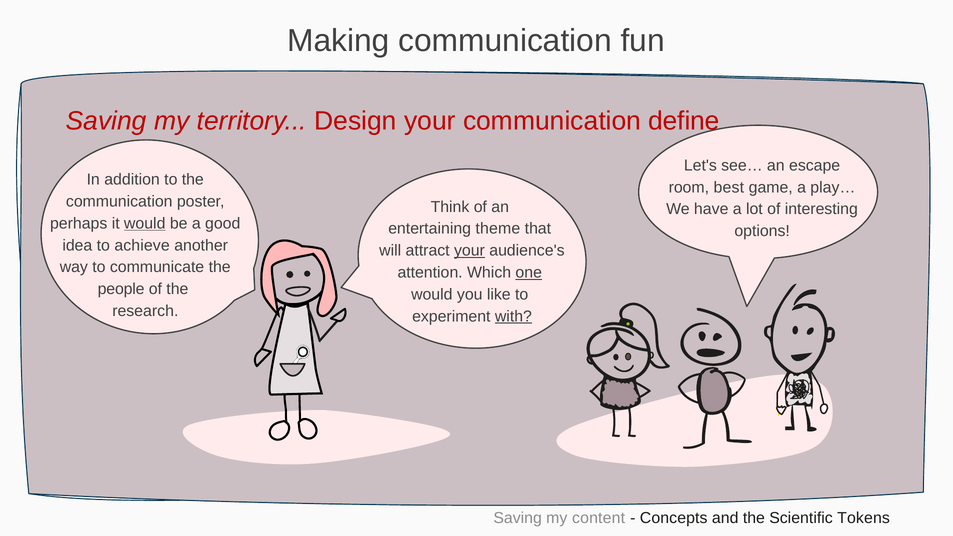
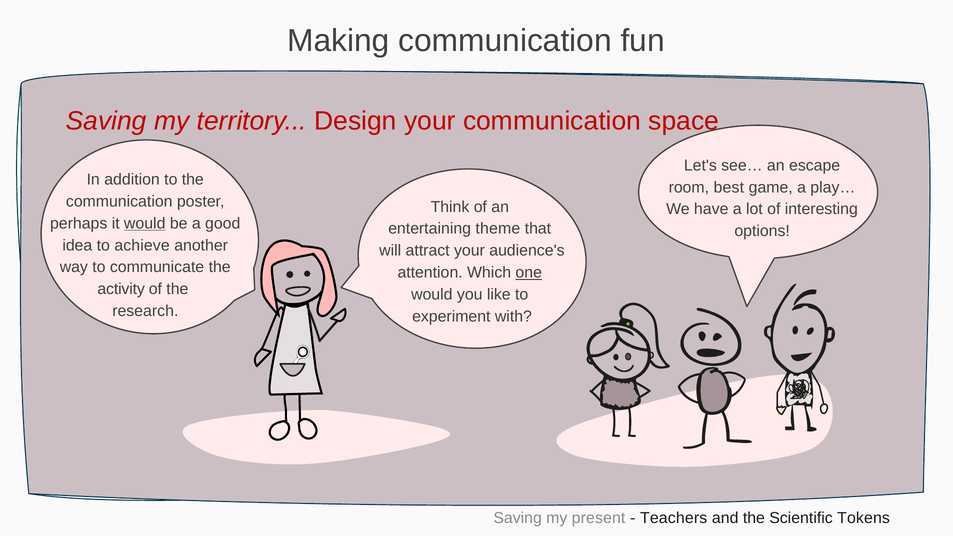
define: define -> space (684, 121)
your underline: present -> none (469, 251)
people: people -> activity (121, 289)
with underline: present -> none (513, 316)
content: content -> present (599, 518)
Concepts: Concepts -> Teachers (674, 518)
